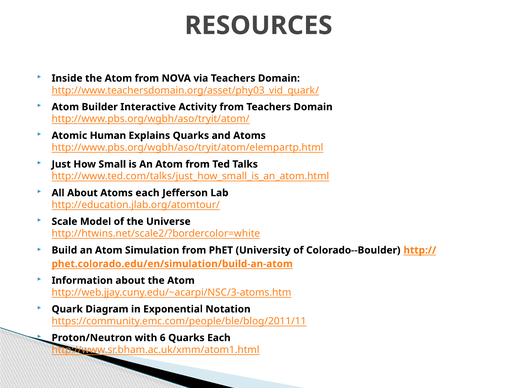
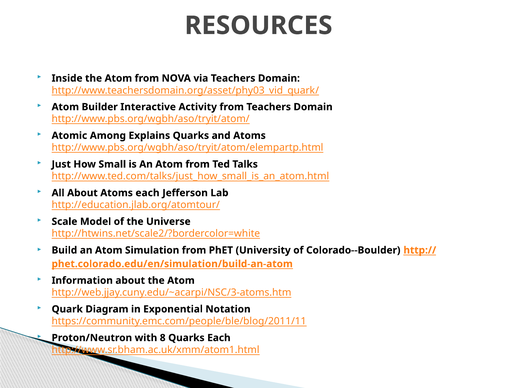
Human: Human -> Among (108, 135)
6: 6 -> 8 (163, 338)
